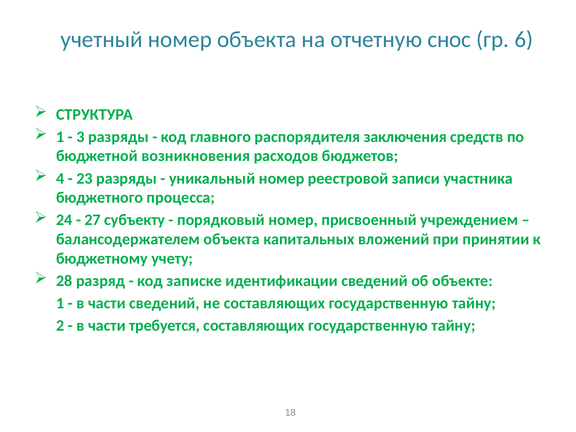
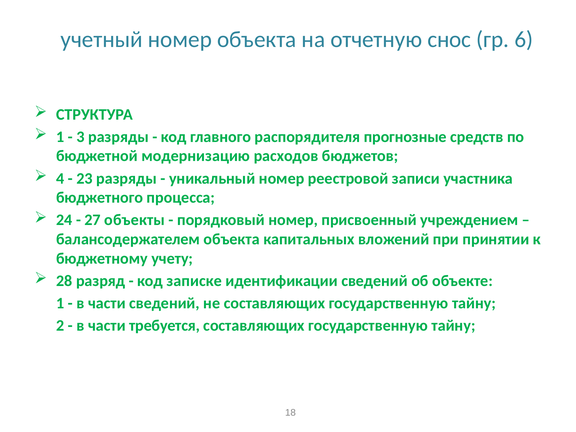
заключения: заключения -> прогнозные (405, 137)
возникновения: возникновения -> модернизацию (196, 156)
субъекту: субъекту -> объекты (135, 220)
